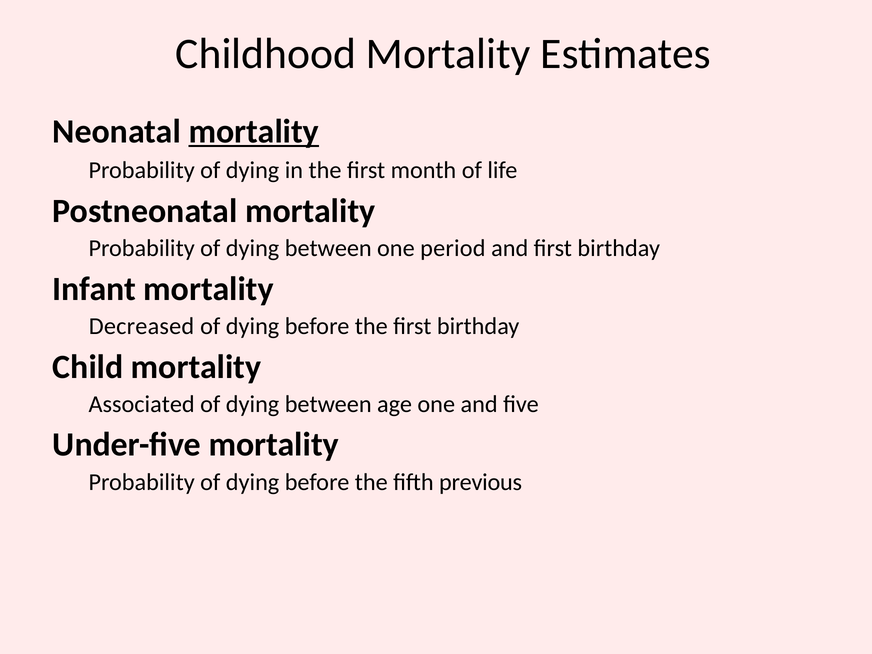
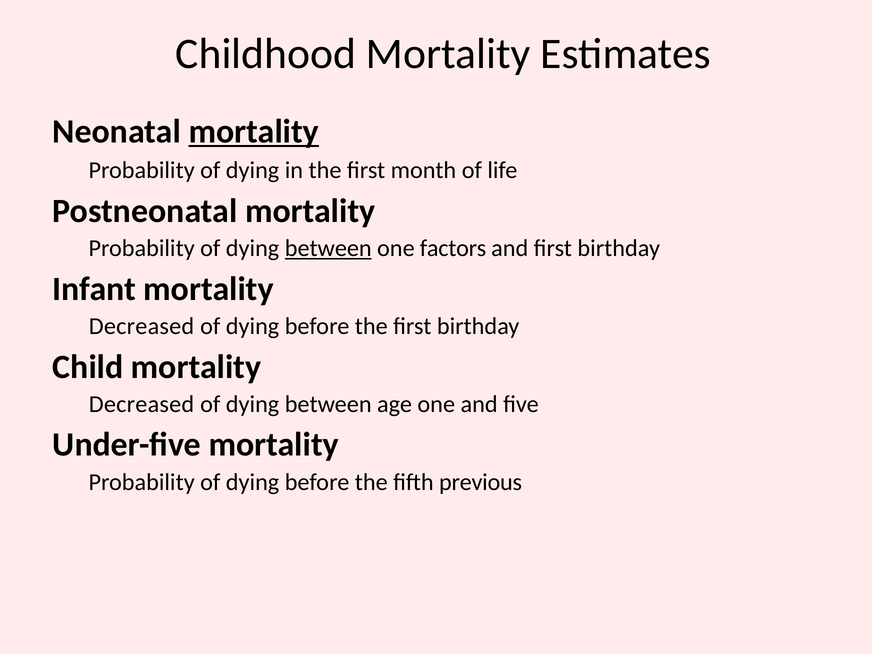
between underline: none -> present (328, 248)
period: period -> factors (453, 248)
Associated: Associated -> Decreased (141, 404)
